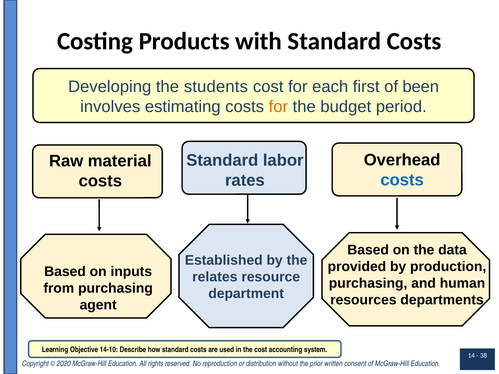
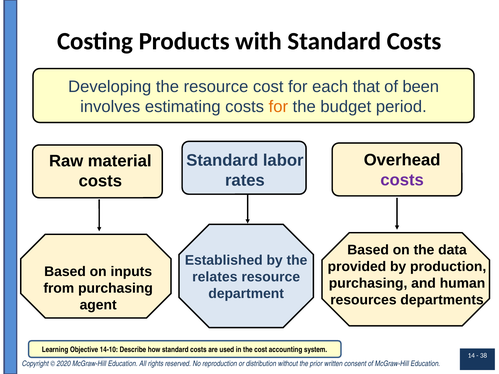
the students: students -> resource (216, 87)
first: first -> that (366, 87)
costs colour: blue -> purple (402, 180)
